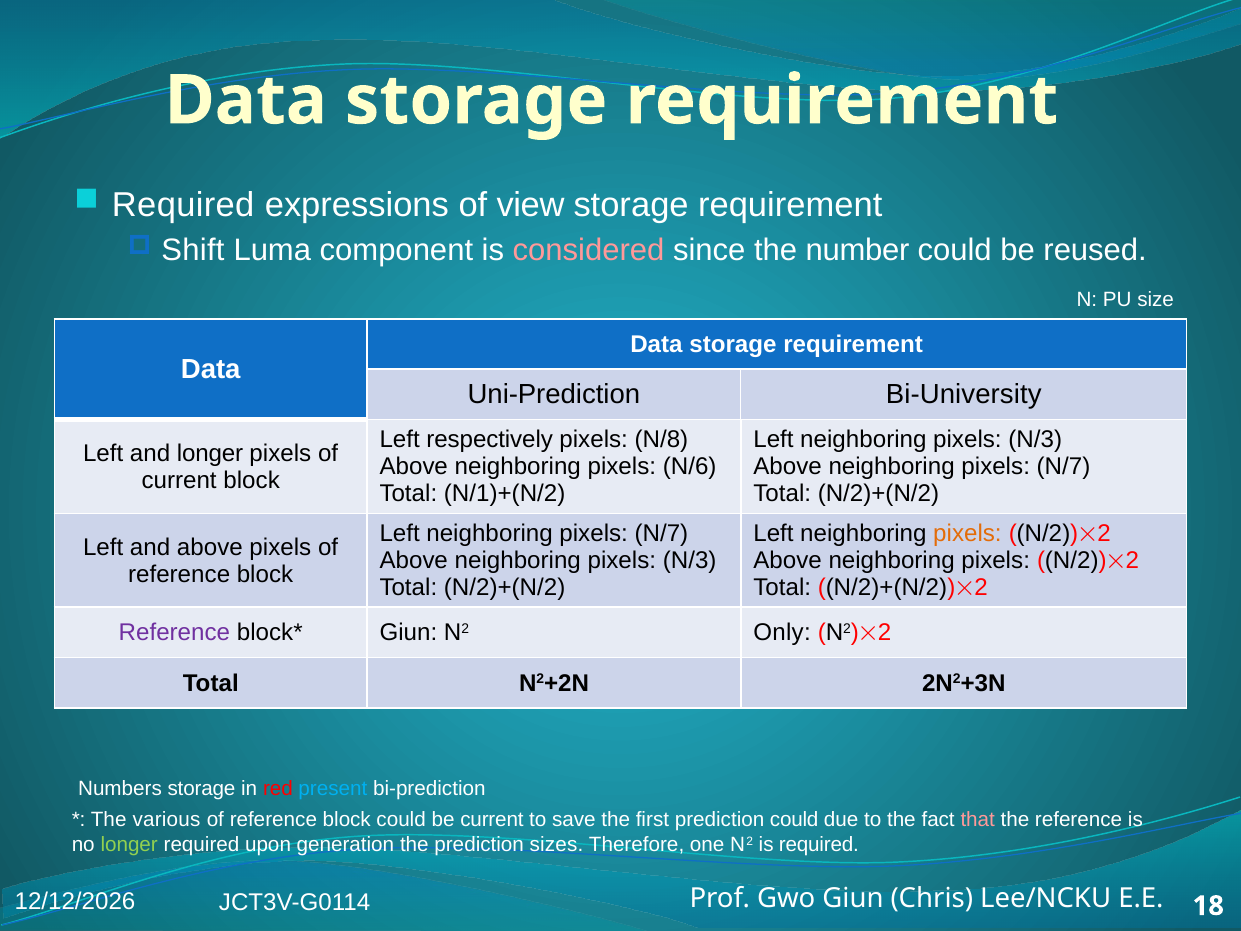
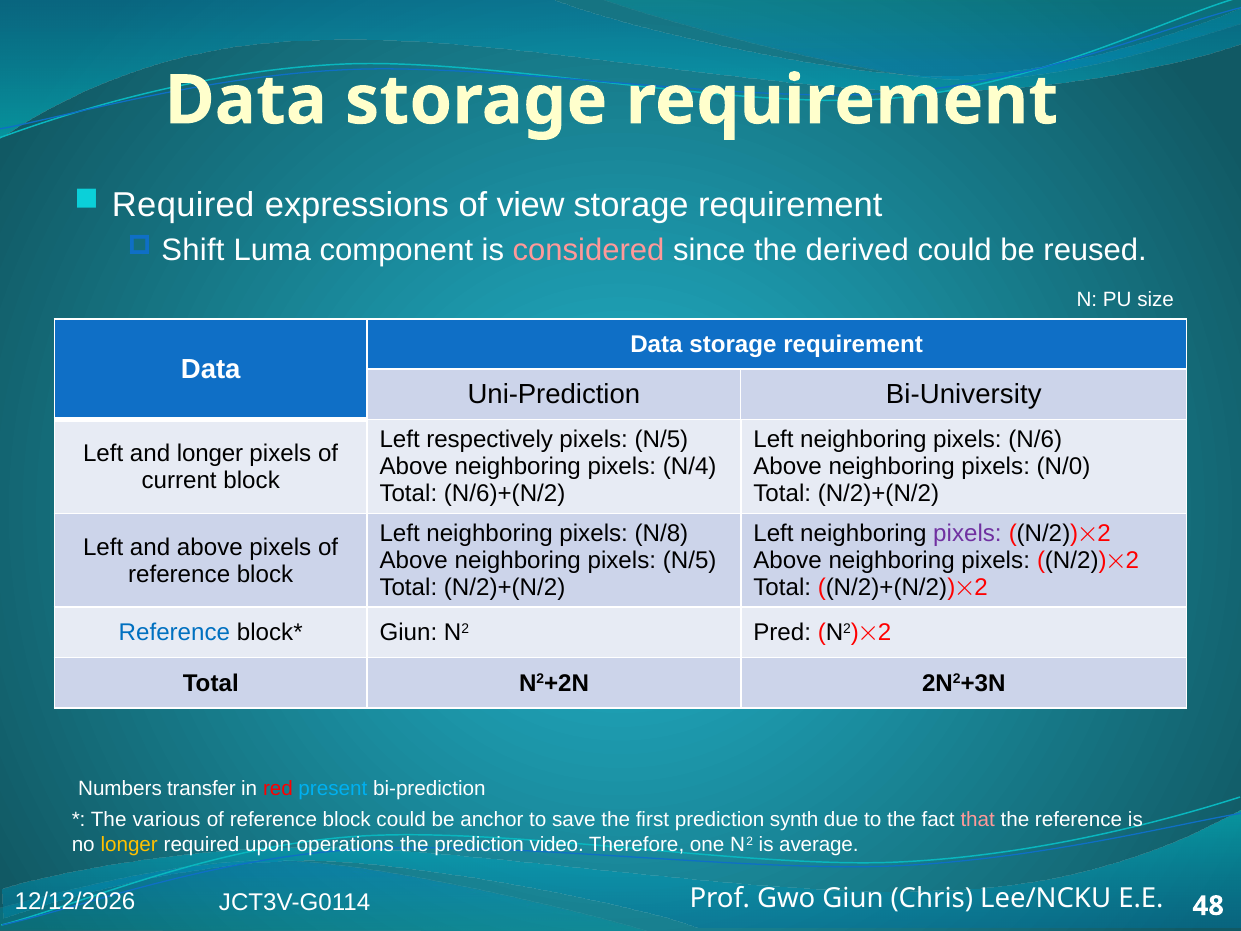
number: number -> derived (857, 250)
N/8: N/8 -> N/5 (661, 440)
Left neighboring pixels N/3: N/3 -> N/6 (1035, 440)
N/6: N/6 -> N/4 (690, 467)
Above neighboring pixels N/7: N/7 -> N/0 (1063, 467)
N/1)+(N/2: N/1)+(N/2 -> N/6)+(N/2 (505, 494)
Left neighboring pixels N/7: N/7 -> N/8 (661, 533)
pixels colour: orange -> purple (967, 533)
Above neighboring pixels N/3: N/3 -> N/5 (690, 561)
Reference colour: purple -> blue (174, 633)
Only: Only -> Pred (782, 633)
Numbers storage: storage -> transfer (202, 788)
be current: current -> anchor (492, 819)
prediction could: could -> synth (794, 819)
longer colour: light green -> yellow (129, 844)
generation: generation -> operations (345, 844)
sizes: sizes -> video (557, 844)
is required: required -> average (819, 844)
18: 18 -> 48 (1208, 906)
